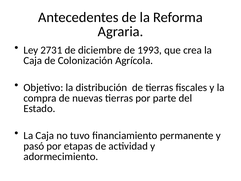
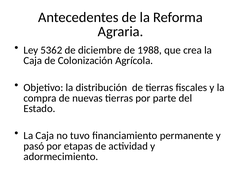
2731: 2731 -> 5362 (51, 50)
1993: 1993 -> 1988 (150, 50)
